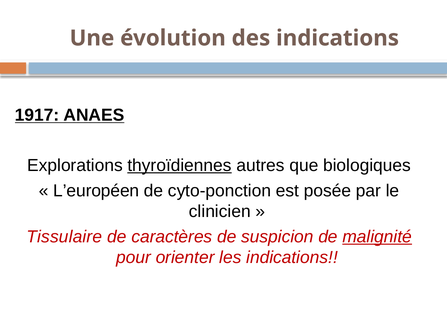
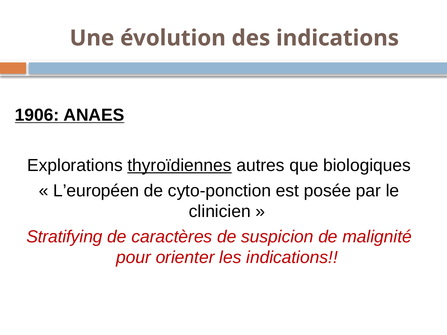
1917: 1917 -> 1906 (37, 115)
Tissulaire: Tissulaire -> Stratifying (64, 237)
malignité underline: present -> none (377, 237)
